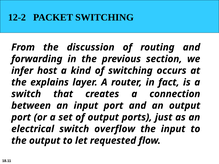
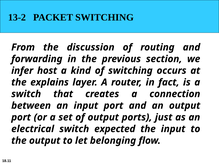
12-2: 12-2 -> 13-2 (17, 17)
overflow: overflow -> expected (115, 129)
requested: requested -> belonging (113, 141)
